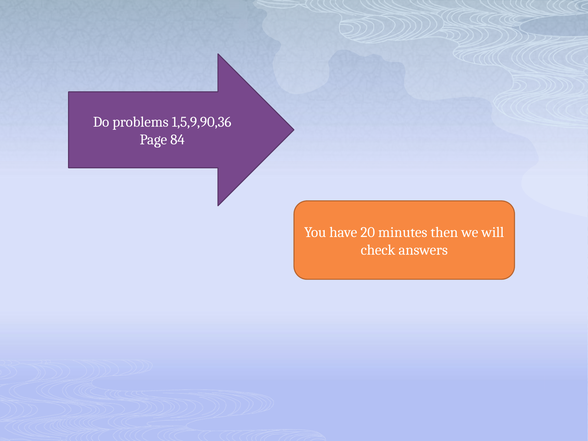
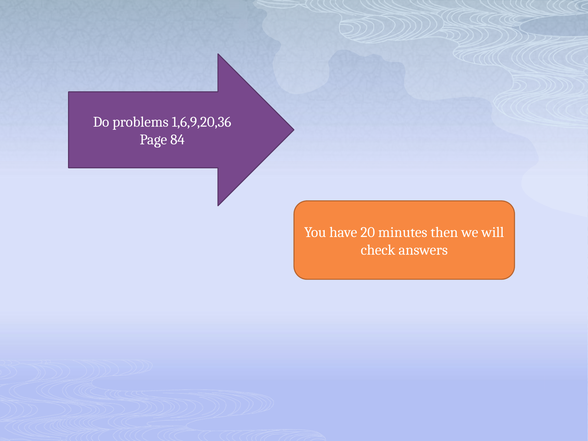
1,5,9,90,36: 1,5,9,90,36 -> 1,6,9,20,36 (202, 122)
